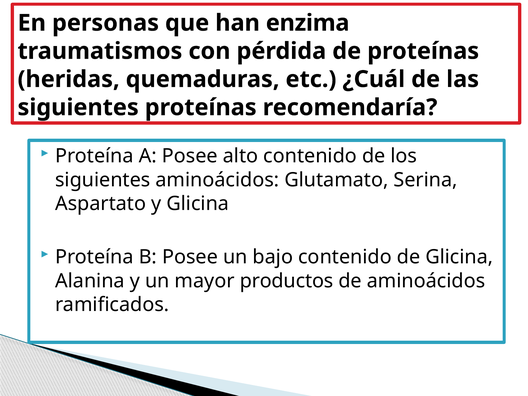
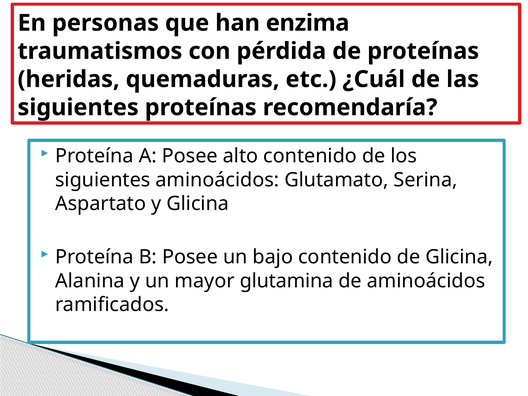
productos: productos -> glutamina (287, 281)
